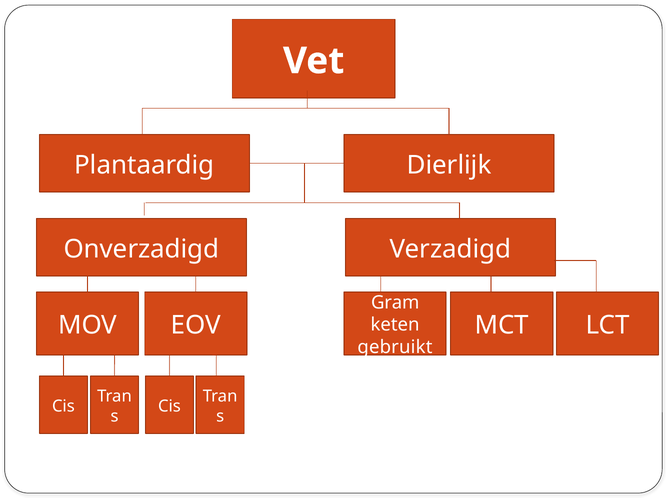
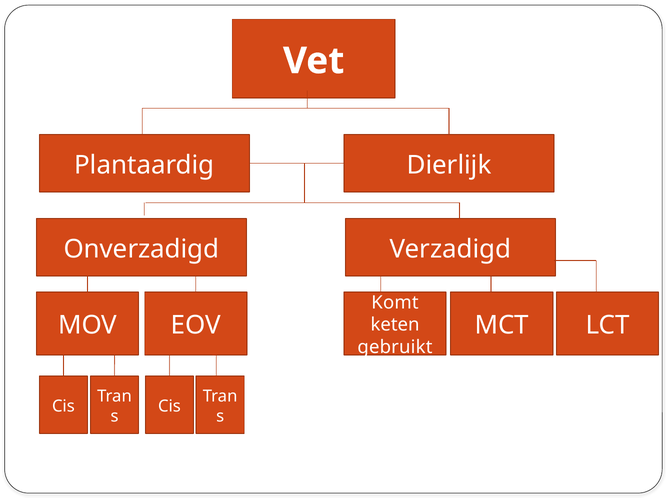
Gram: Gram -> Komt (395, 303)
